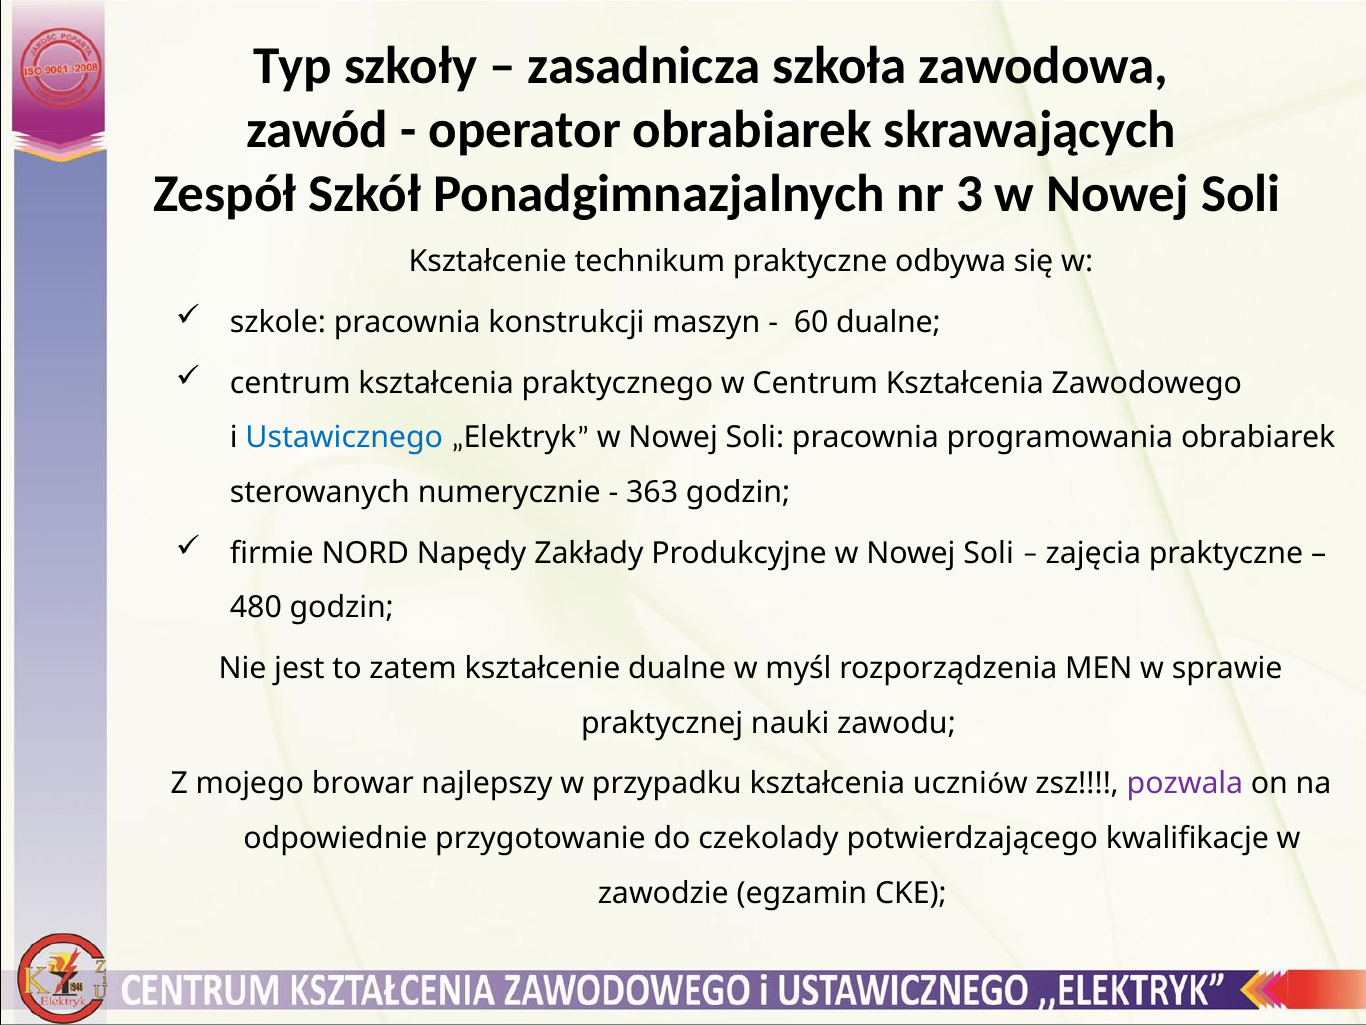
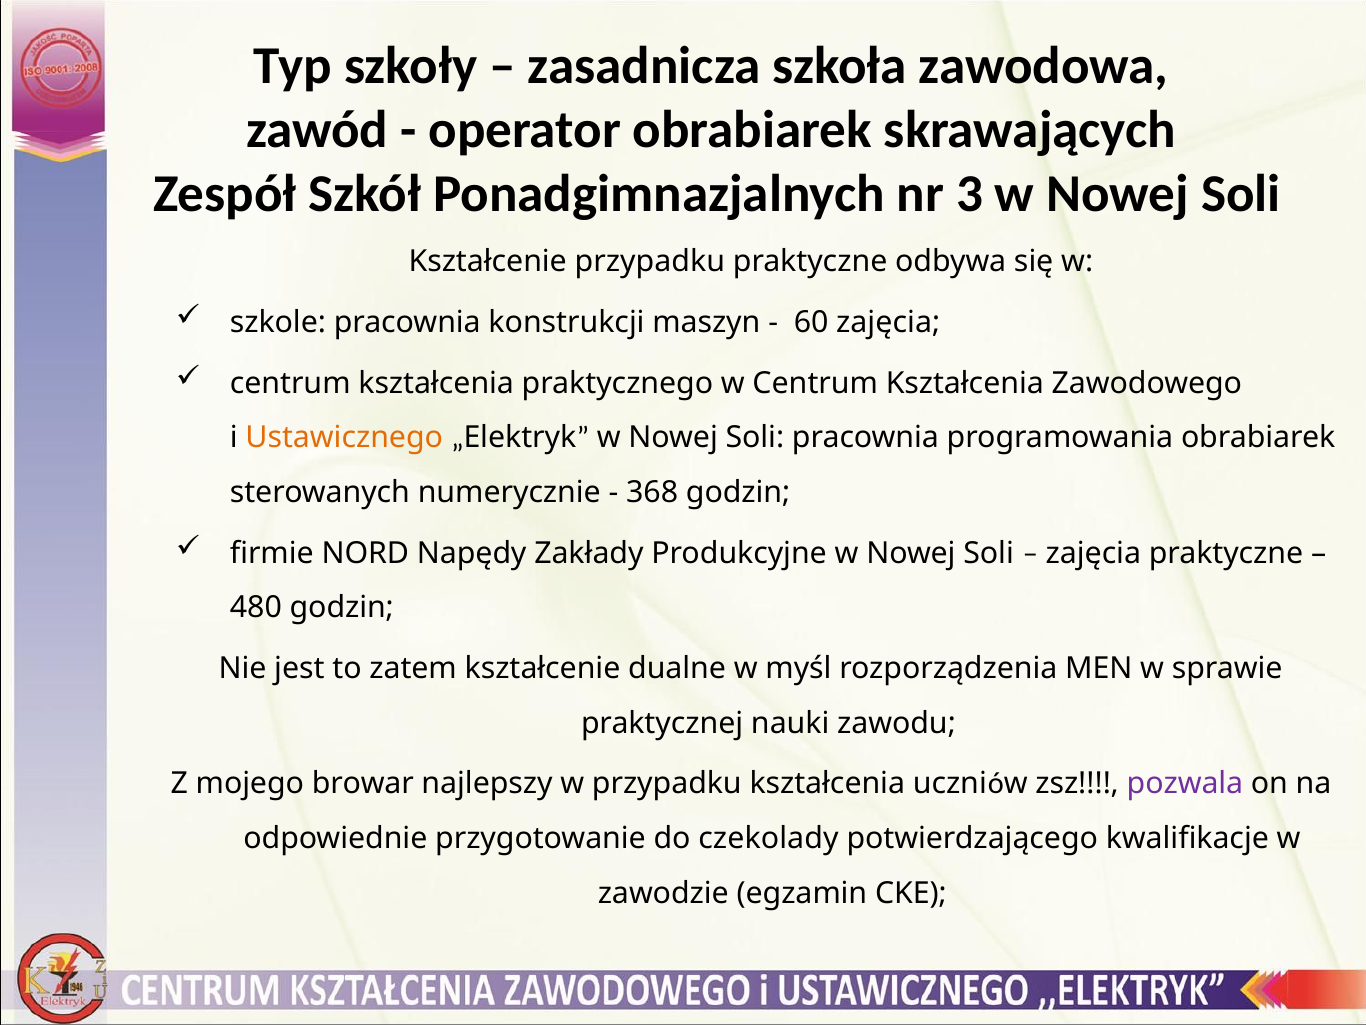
Kształcenie technikum: technikum -> przypadku (650, 262)
60 dualne: dualne -> zajęcia (888, 322)
Ustawicznego colour: blue -> orange (344, 438)
363: 363 -> 368 (652, 492)
